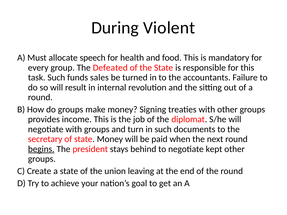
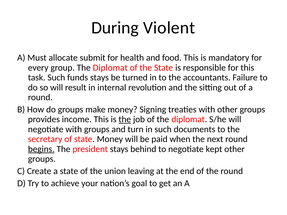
speech: speech -> submit (93, 58)
group The Defeated: Defeated -> Diplomat (110, 68)
funds sales: sales -> stays (99, 78)
the underline: none -> present (125, 119)
